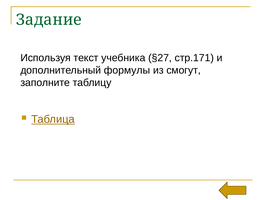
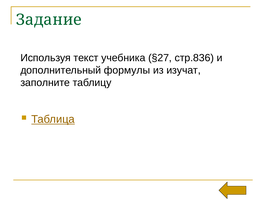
стр.171: стр.171 -> стр.836 (194, 58)
смогут: смогут -> изучат (184, 70)
